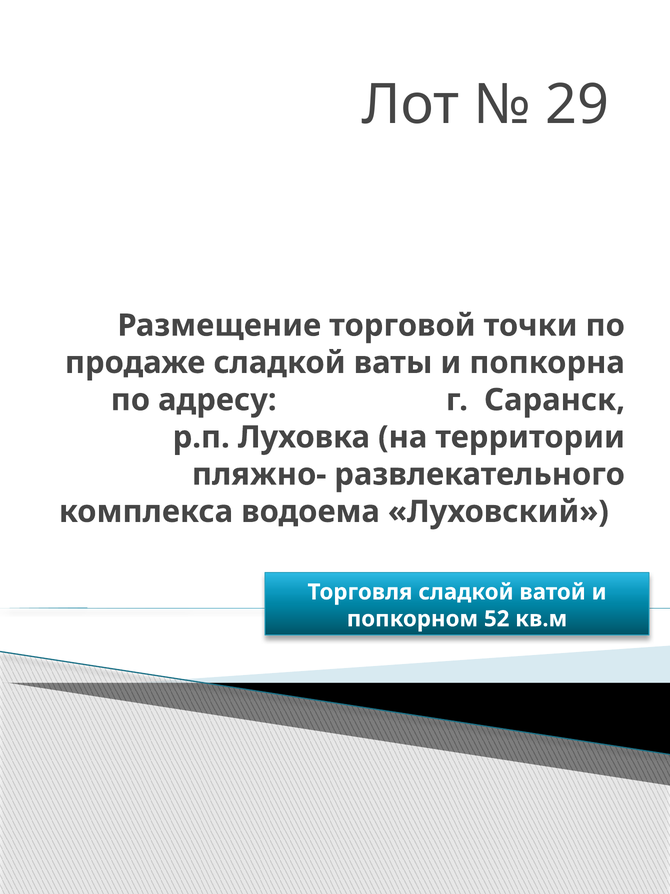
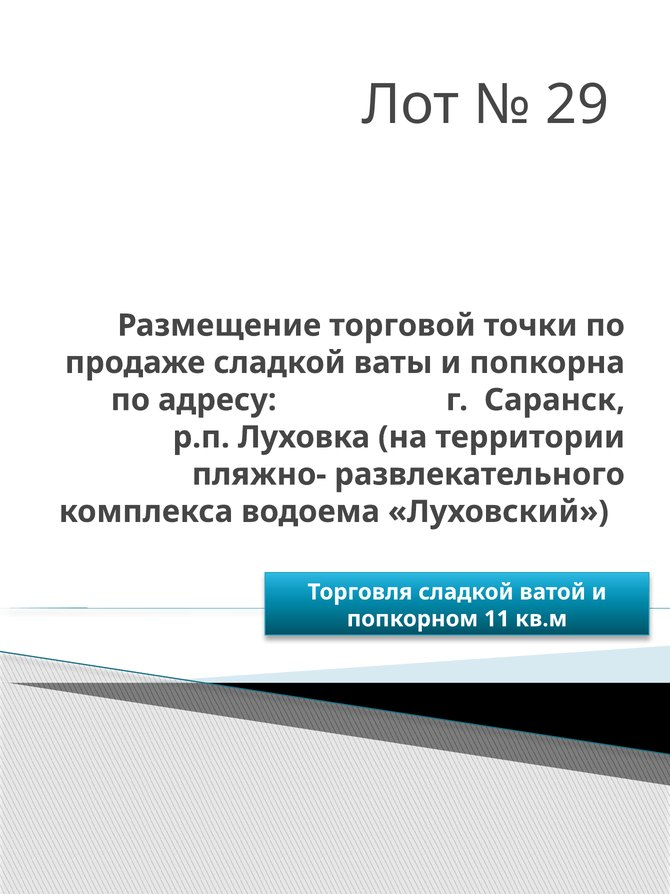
52: 52 -> 11 (497, 618)
